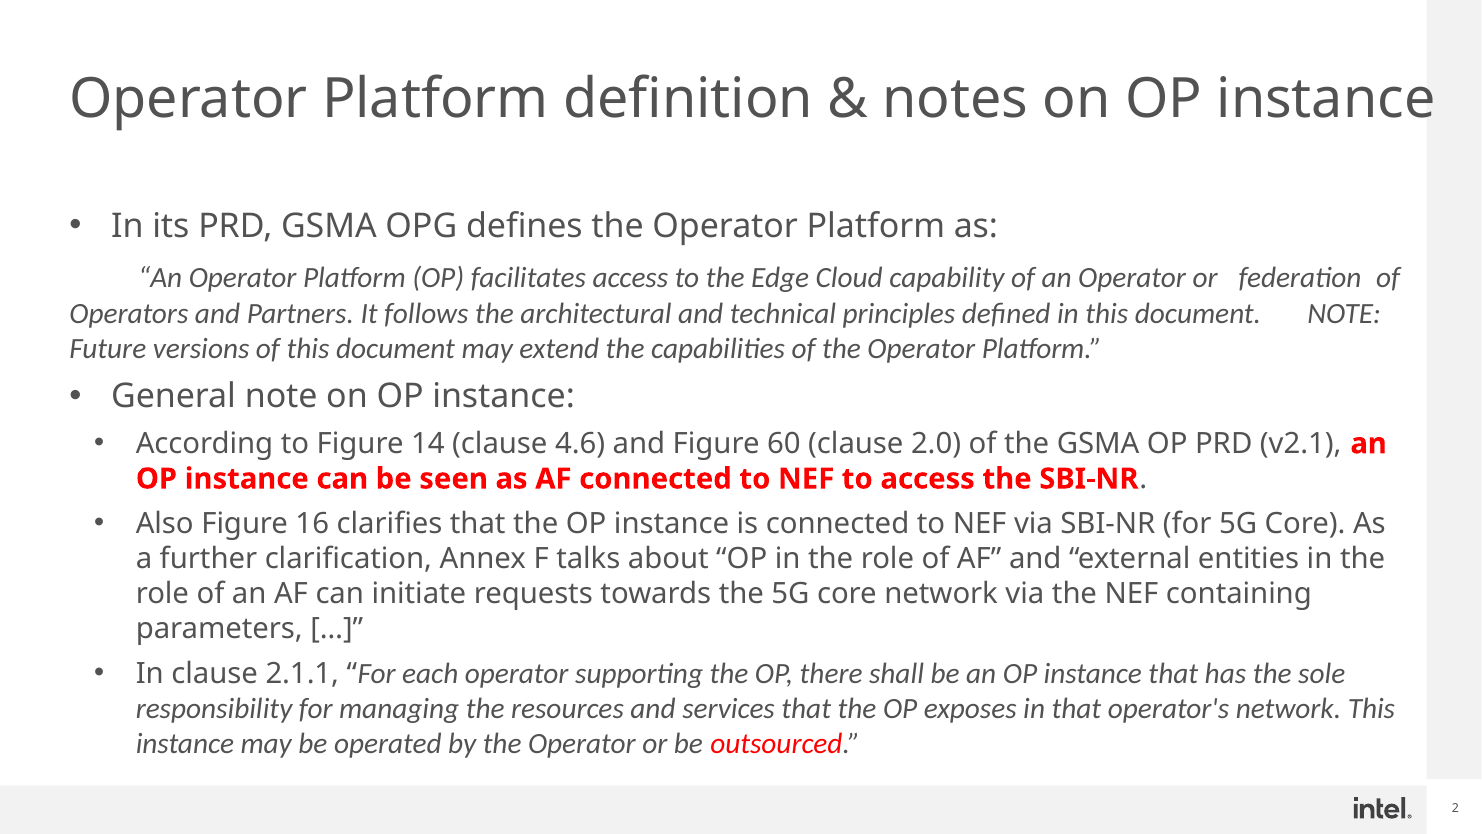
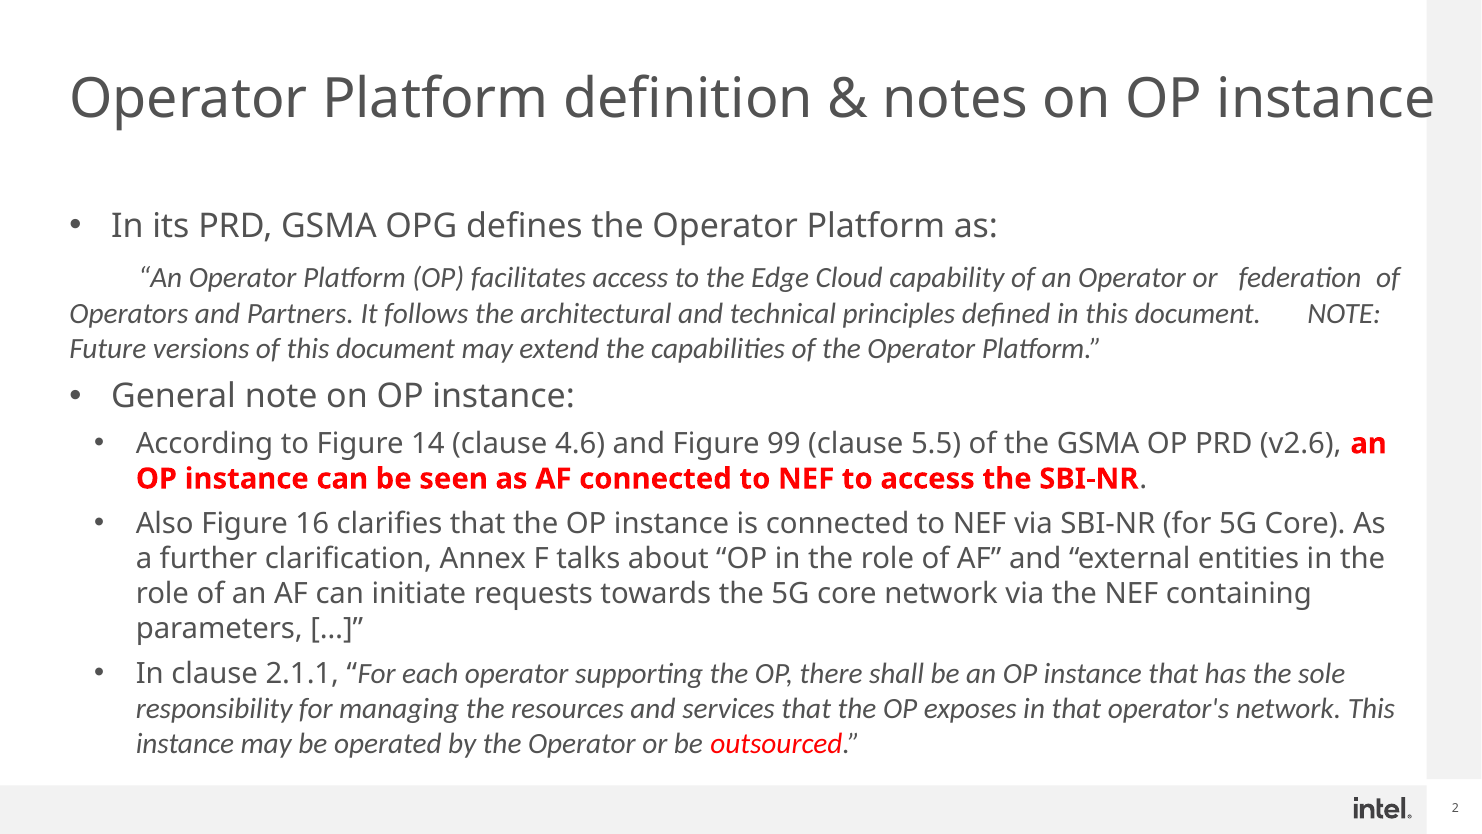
60: 60 -> 99 (784, 443)
2.0: 2.0 -> 5.5 (936, 443)
v2.1: v2.1 -> v2.6 (1301, 443)
